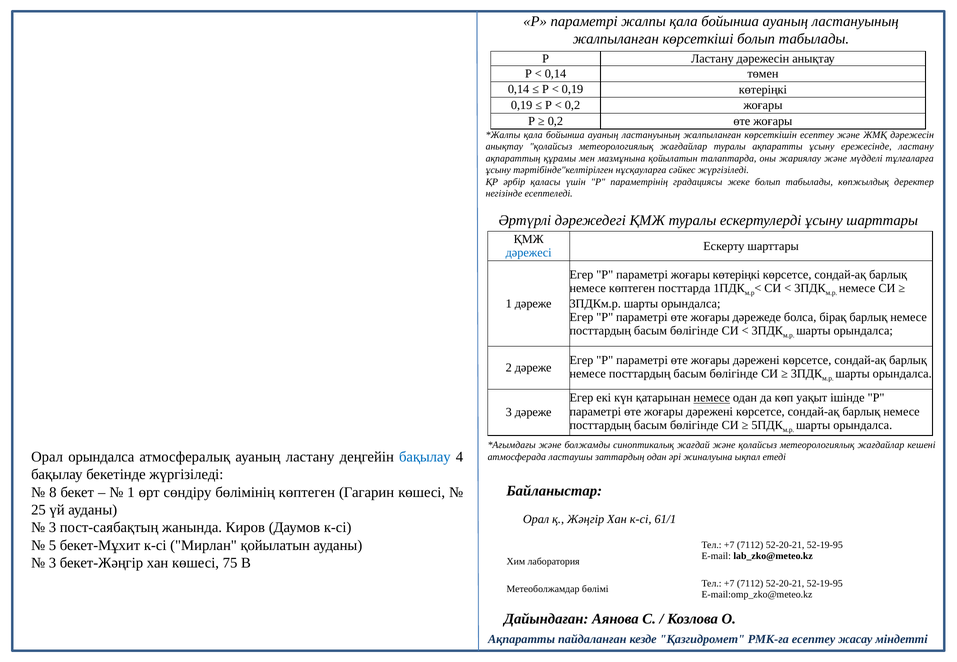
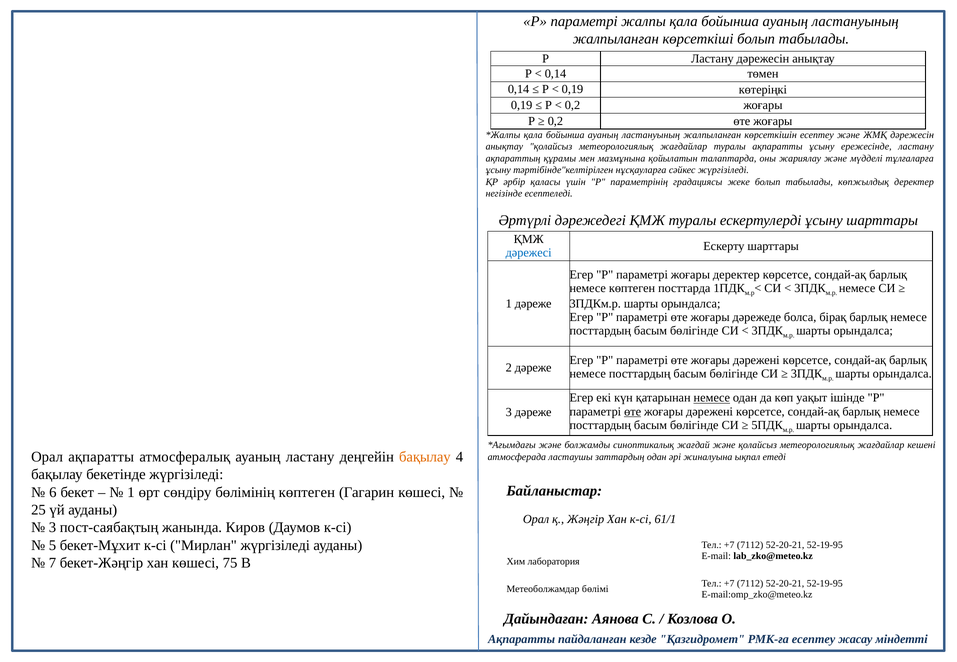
жоғары көтеріңкі: көтеріңкі -> деректер (736, 275)
өте underline: none -> present (633, 412)
Орал орындалса: орындалса -> ақпаратты (101, 457)
бақылау colour: blue -> orange (425, 457)
8: 8 -> 6 (53, 493)
Мирлан қойылатын: қойылатын -> жүргізіледі (275, 546)
3: 3 -> 7 (52, 563)
